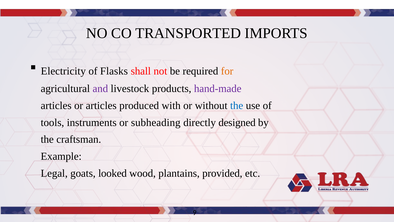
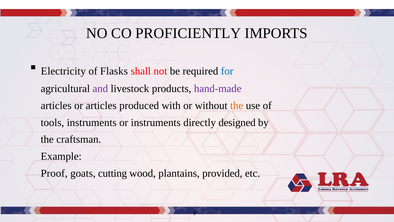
TRANSPORTED: TRANSPORTED -> PROFICIENTLY (188, 33)
for colour: orange -> blue (227, 71)
the colour: blue -> orange (237, 105)
or subheading: subheading -> instruments (156, 122)
Legal: Legal -> Proof (54, 173)
looked: looked -> cutting (113, 173)
